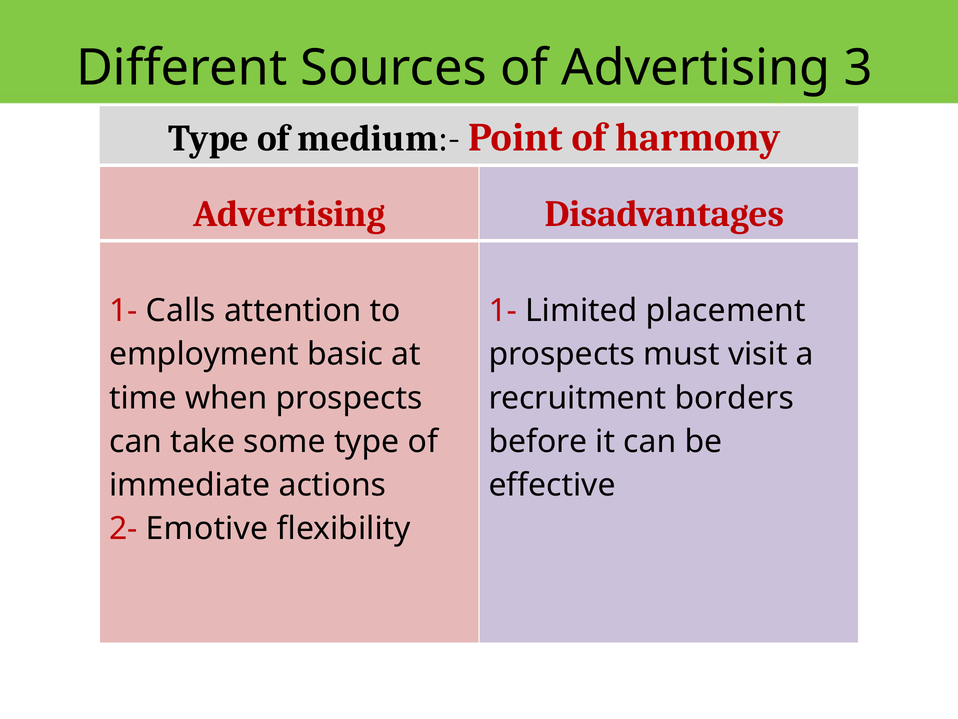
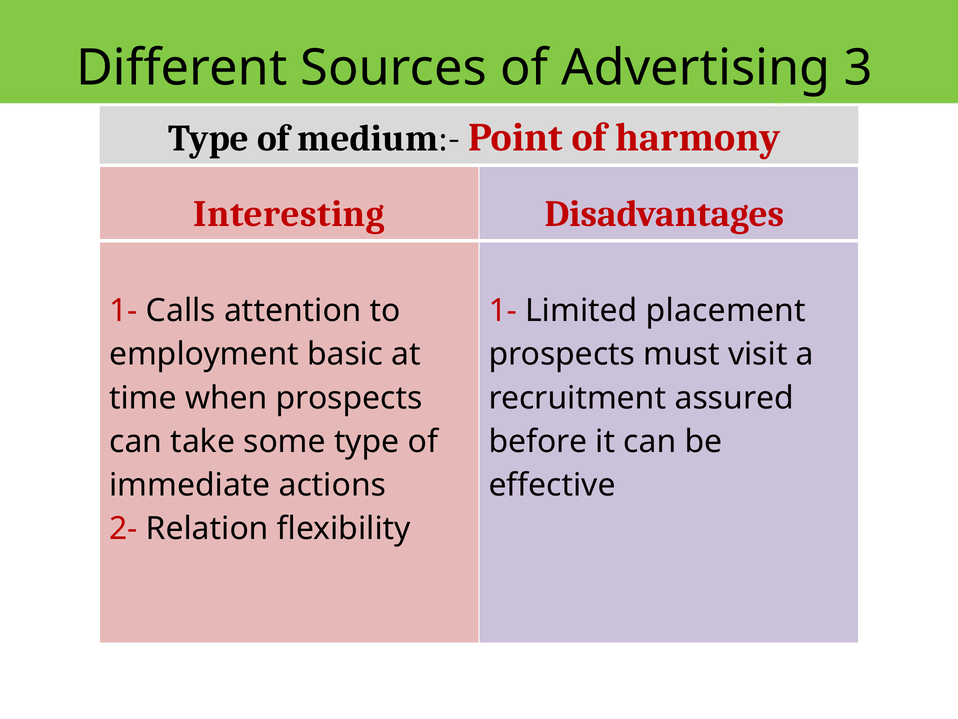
Advertising: Advertising -> Interesting (289, 214)
borders: borders -> assured (734, 398)
Emotive: Emotive -> Relation (207, 529)
